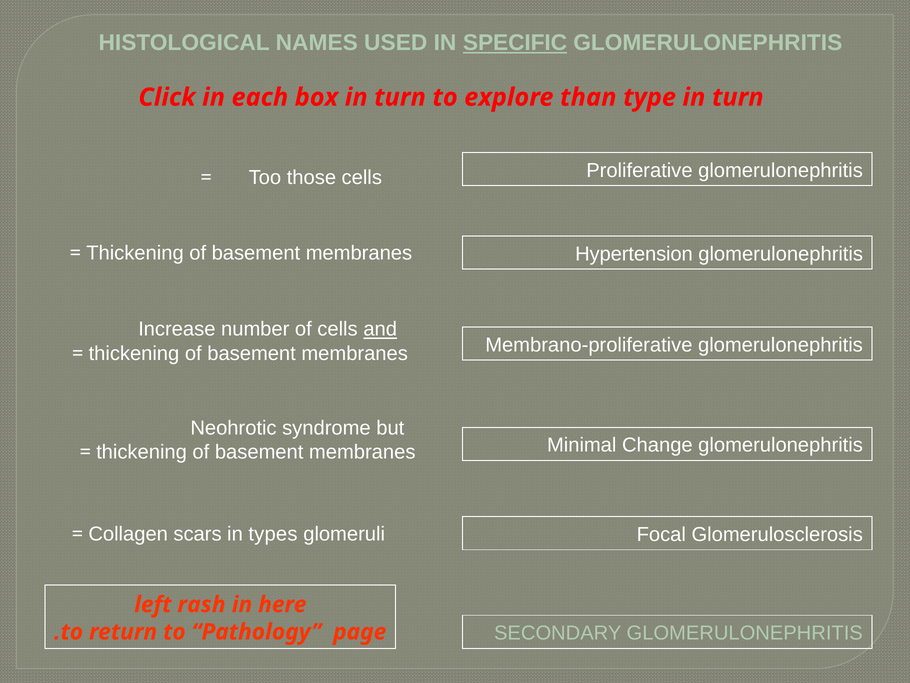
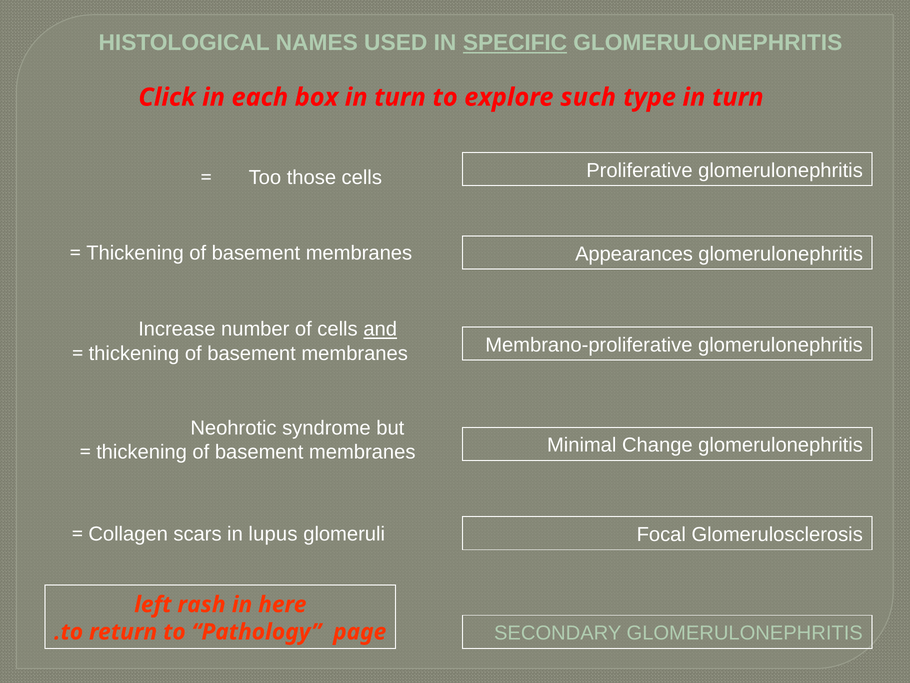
than: than -> such (588, 97)
Hypertension: Hypertension -> Appearances (634, 254)
types: types -> lupus (273, 534)
